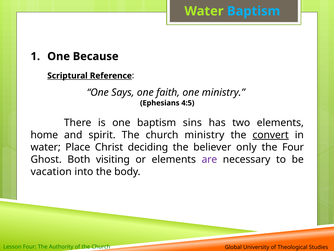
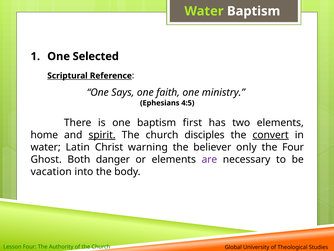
Baptism colour: light blue -> white (254, 11)
Because: Because -> Selected (96, 56)
sins: sins -> first (192, 122)
spirit underline: none -> present (102, 135)
church ministry: ministry -> disciples (205, 135)
Place: Place -> Latin (78, 147)
deciding: deciding -> warning (148, 147)
visiting: visiting -> danger (113, 159)
